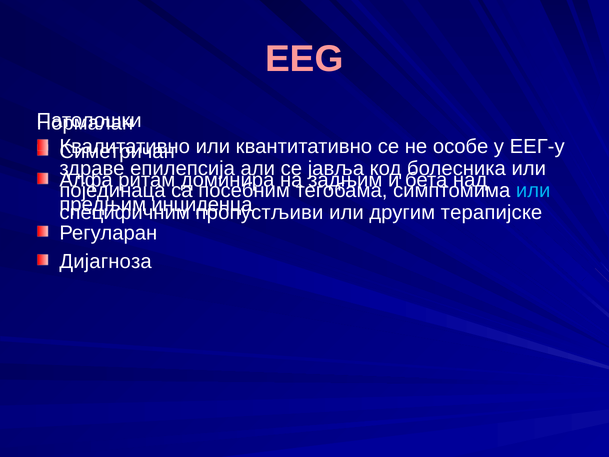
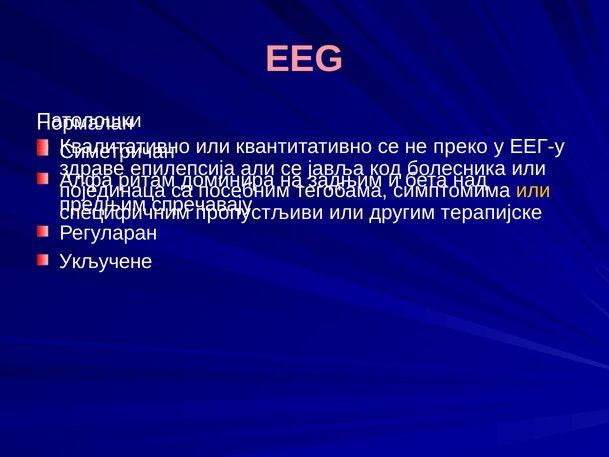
особе: особе -> преко (460, 146)
или colour: light blue -> yellow (533, 190)
инциденца: инциденца -> спречавају (202, 204)
Дијагноза: Дијагноза -> Укључене (106, 261)
